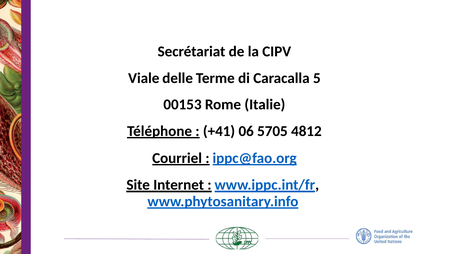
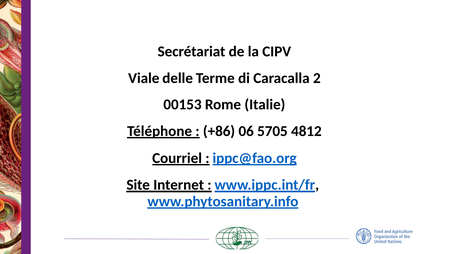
5: 5 -> 2 (317, 78)
+41: +41 -> +86 (219, 131)
